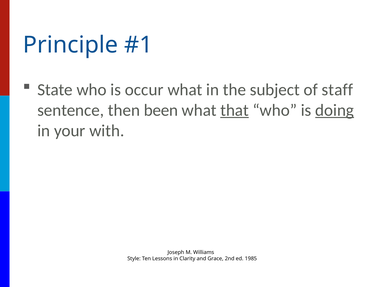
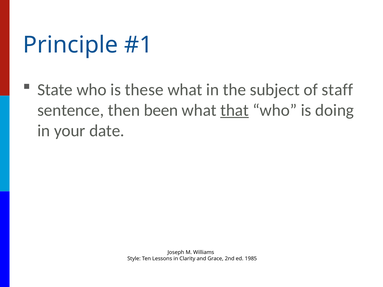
occur: occur -> these (144, 90)
doing underline: present -> none (335, 110)
with: with -> date (107, 131)
